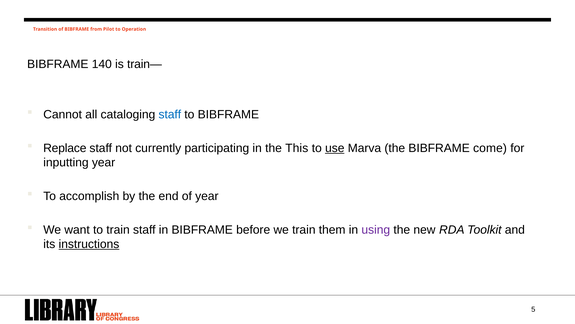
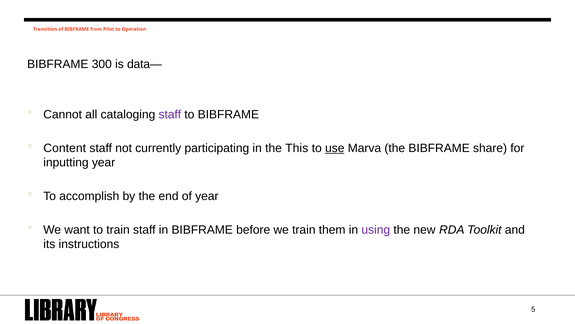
140: 140 -> 300 (102, 64)
train—: train— -> data— (145, 64)
staff colour: blue -> purple (170, 114)
Replace: Replace -> Content (65, 148)
come: come -> share (490, 148)
instructions underline: present -> none (89, 244)
